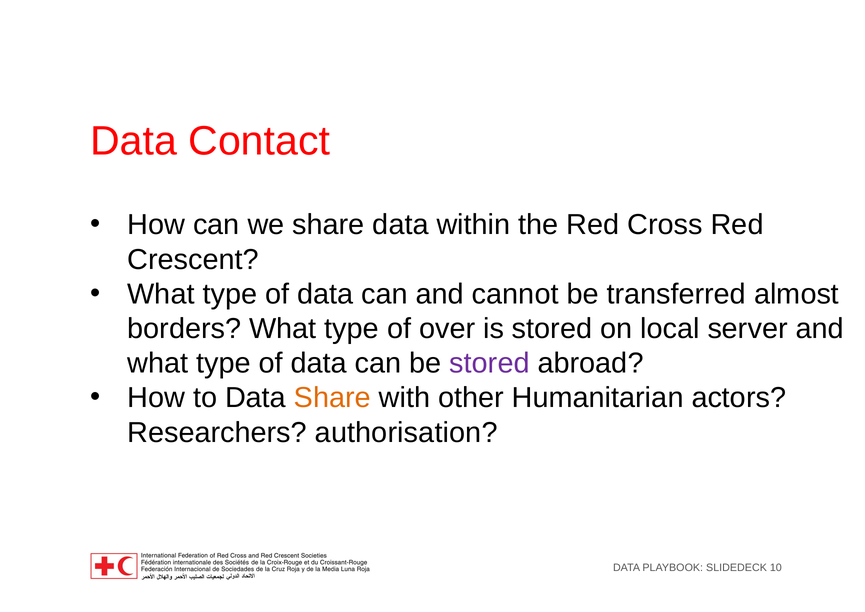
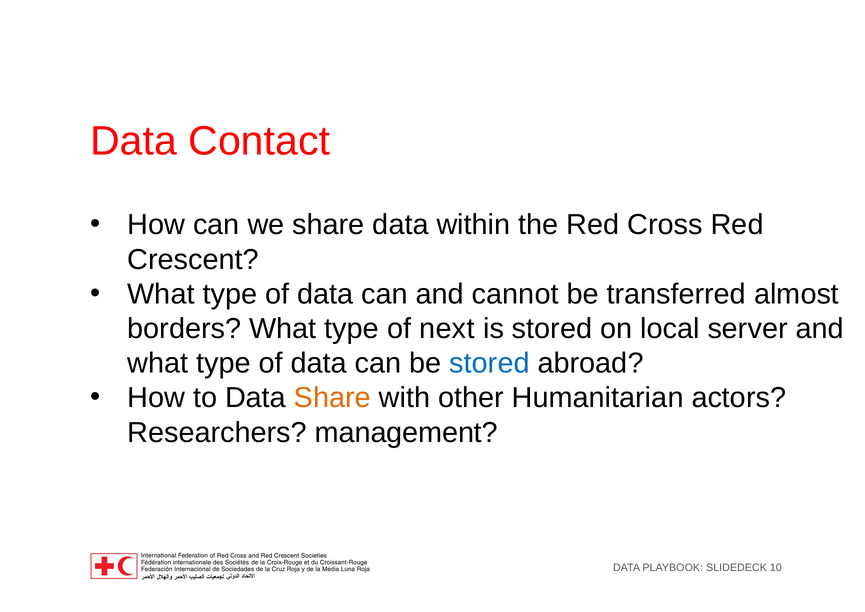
over: over -> next (447, 329)
stored colour: purple -> blue (490, 363)
authorisation: authorisation -> management (406, 433)
